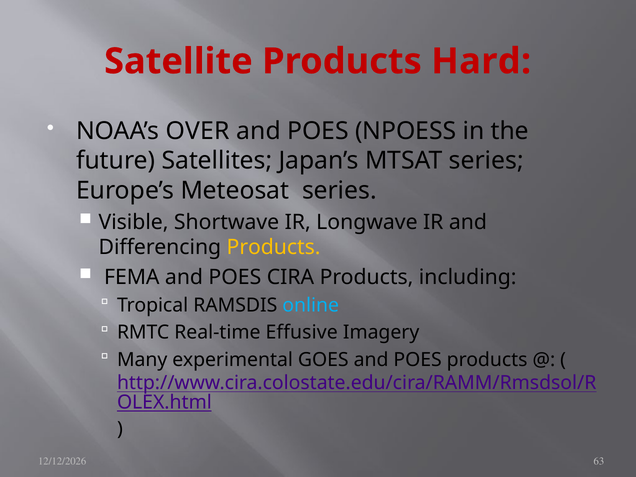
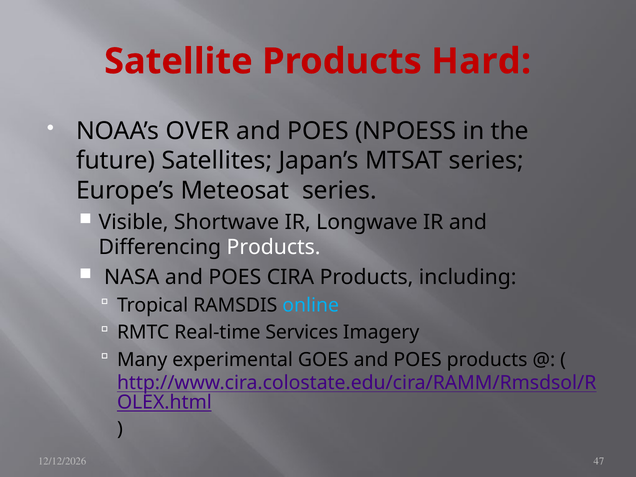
Products colour: yellow -> white (274, 247)
FEMA: FEMA -> NASA (132, 277)
Effusive: Effusive -> Services (302, 332)
63: 63 -> 47 (599, 461)
